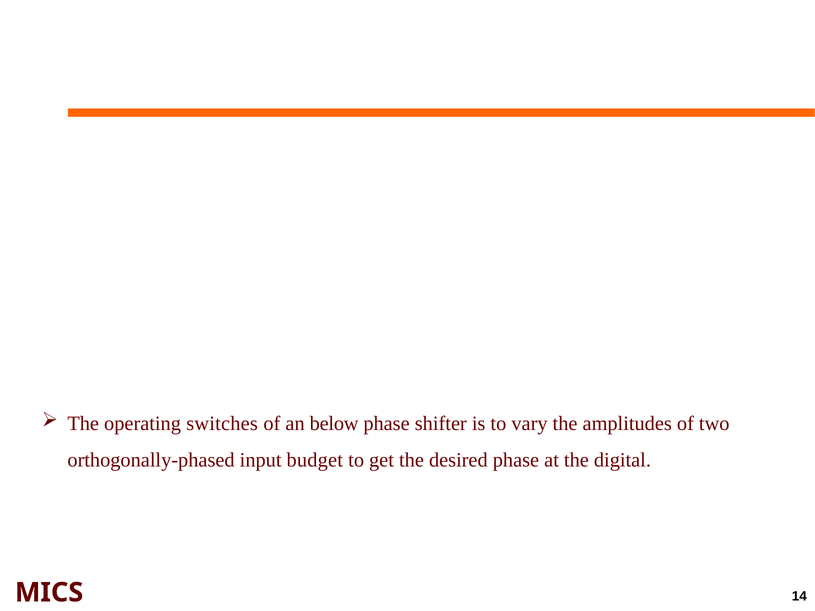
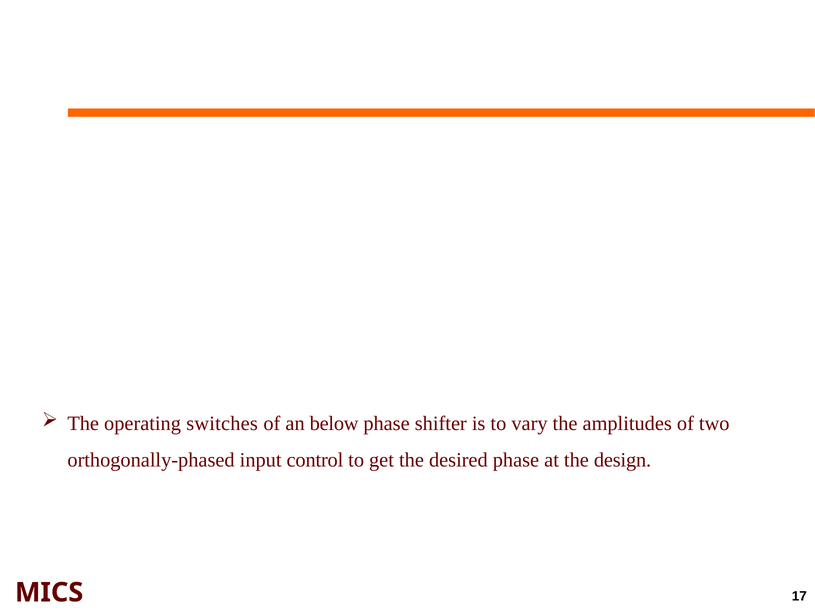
budget: budget -> control (315, 460)
digital: digital -> design (623, 460)
14: 14 -> 17 (799, 597)
